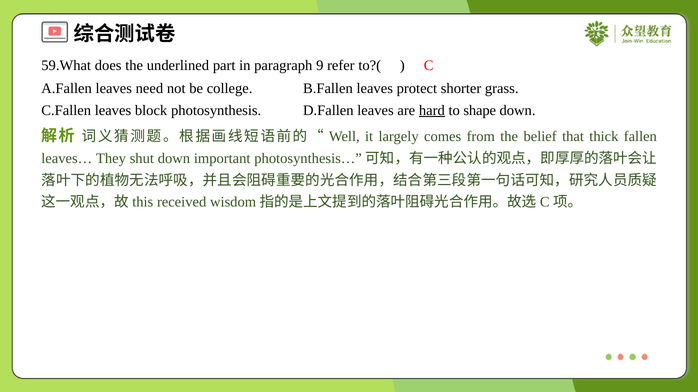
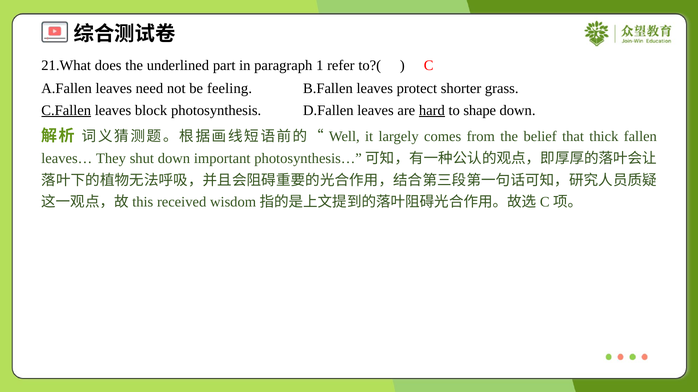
59.What: 59.What -> 21.What (66, 65)
9: 9 -> 1 (320, 65)
college: college -> feeling (230, 89)
C.Fallen underline: none -> present (66, 111)
